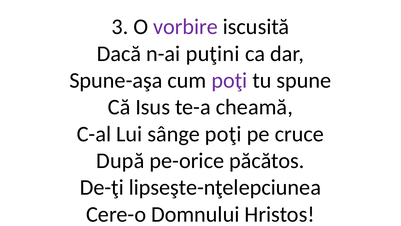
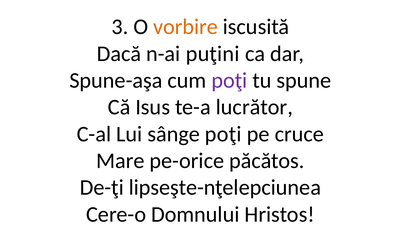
vorbire colour: purple -> orange (185, 27)
cheamă: cheamă -> lucrător (254, 107)
După: După -> Mare (120, 160)
